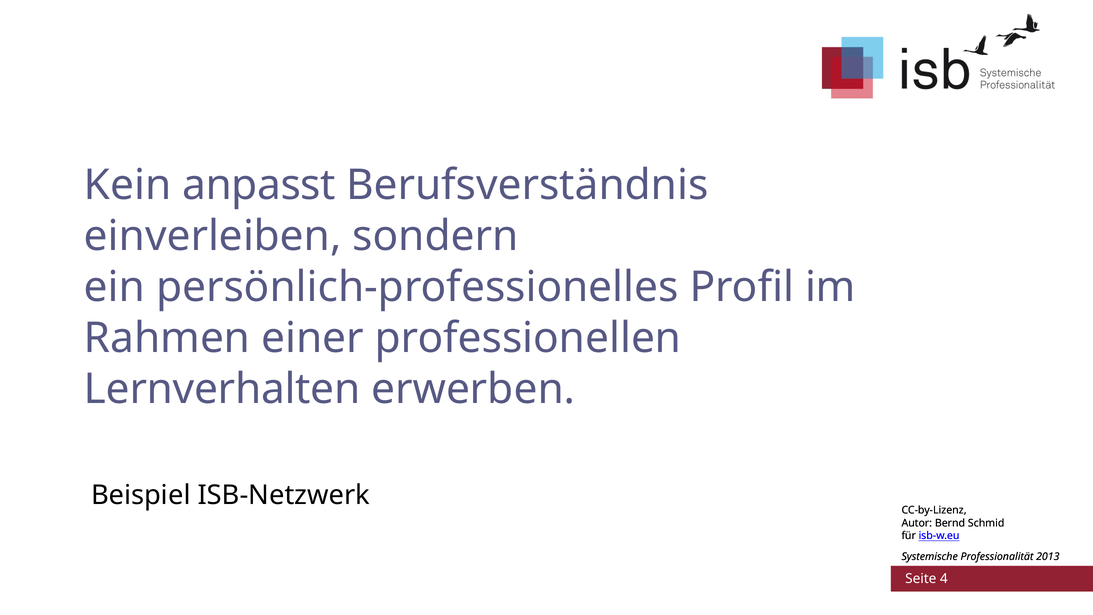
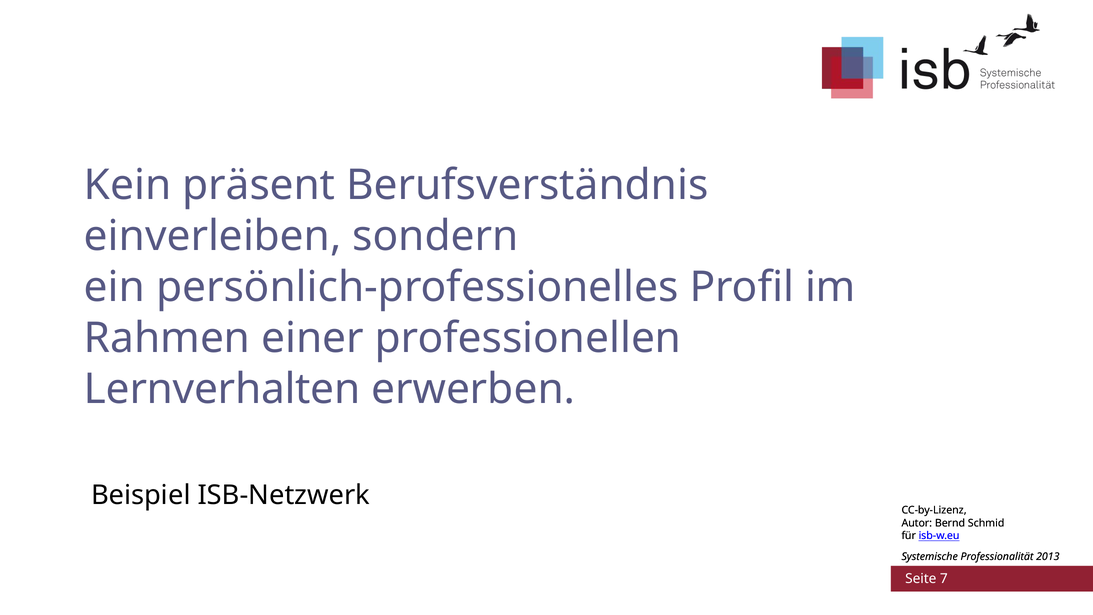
anpasst: anpasst -> präsent (259, 185)
4: 4 -> 7 (944, 578)
